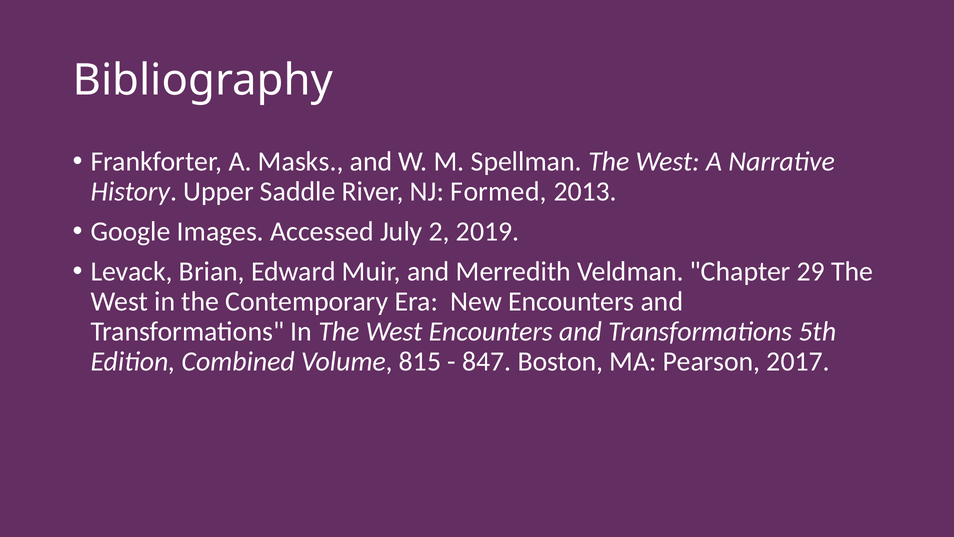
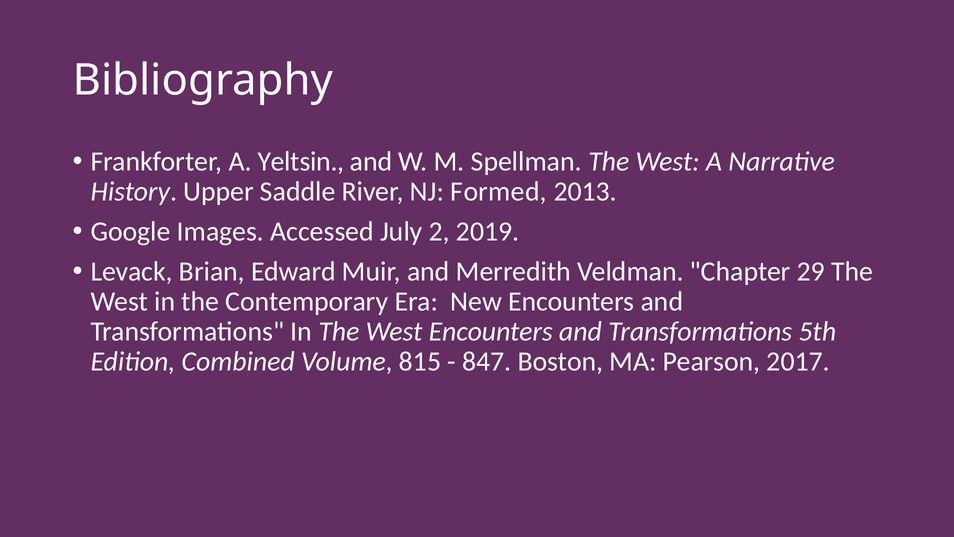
Masks: Masks -> Yeltsin (301, 161)
